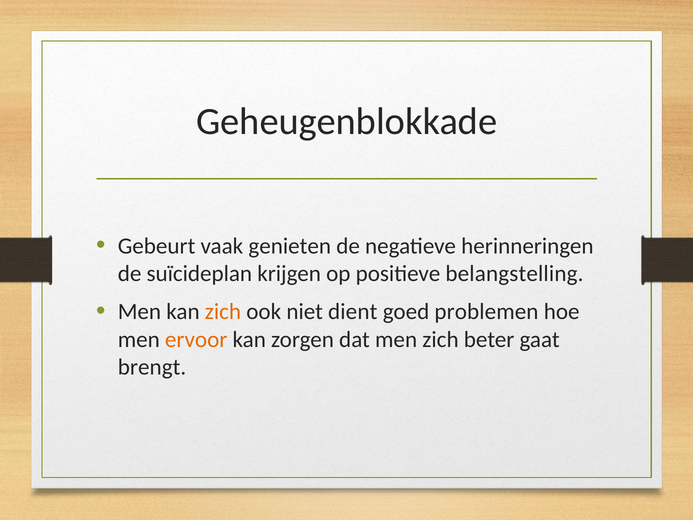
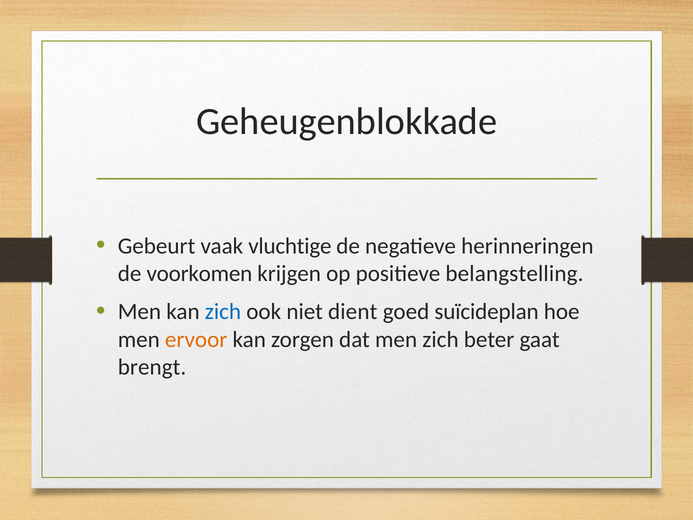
genieten: genieten -> vluchtige (290, 246)
suïcideplan: suïcideplan -> voorkomen (199, 274)
zich colour: orange -> blue (223, 312)
problemen: problemen -> suïcideplan (487, 312)
